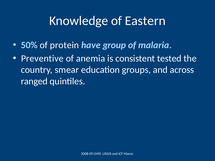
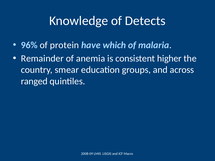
Eastern: Eastern -> Detects (145, 21)
50%: 50% -> 96% (29, 45)
group: group -> which (114, 45)
Preventive: Preventive -> Remainder (42, 58)
tested: tested -> higher (169, 58)
